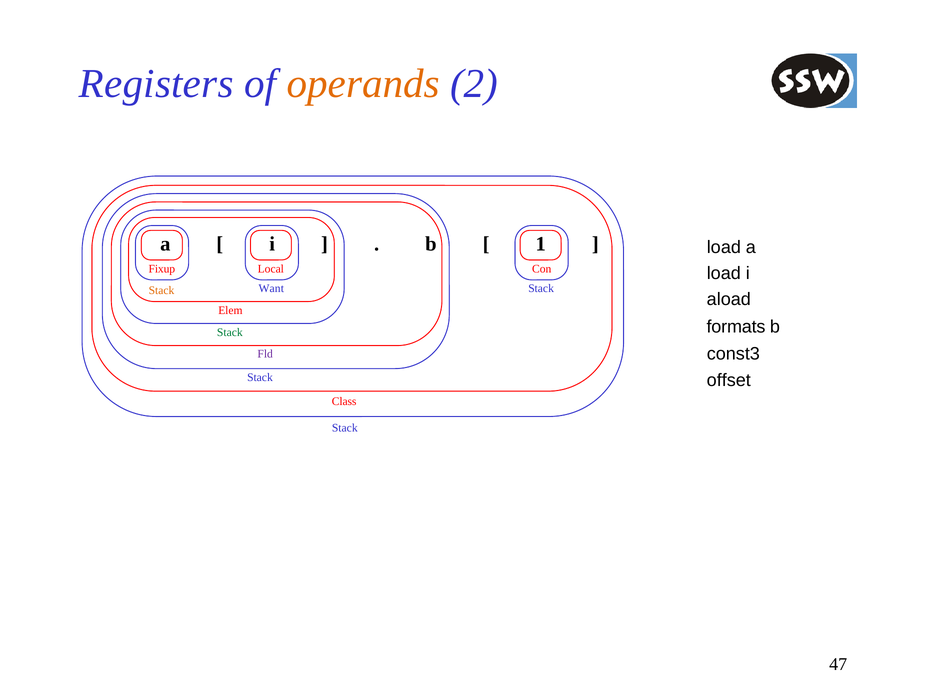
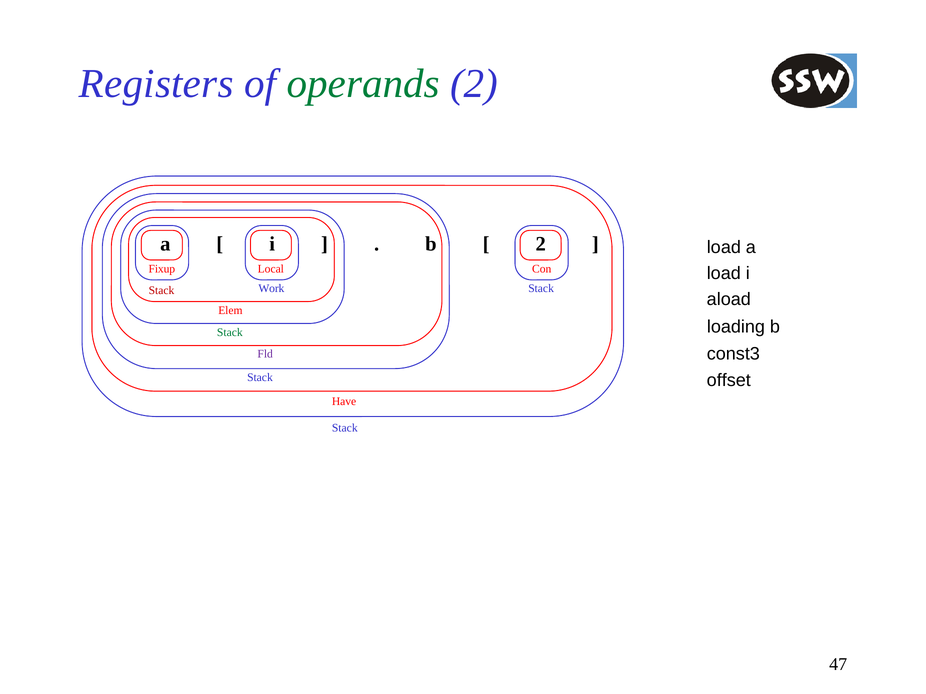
operands colour: orange -> green (363, 84)
1: 1 -> 2 (541, 244)
Want: Want -> Work (271, 289)
Stack colour: orange -> red (162, 291)
formats: formats -> loading (736, 327)
Class: Class -> Have (344, 402)
